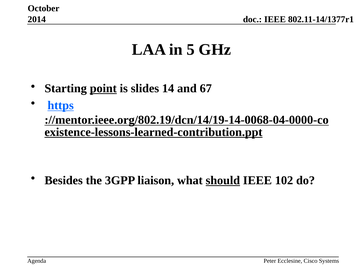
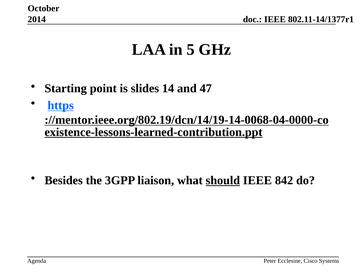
point underline: present -> none (103, 89)
67: 67 -> 47 (206, 89)
102: 102 -> 842 (284, 181)
